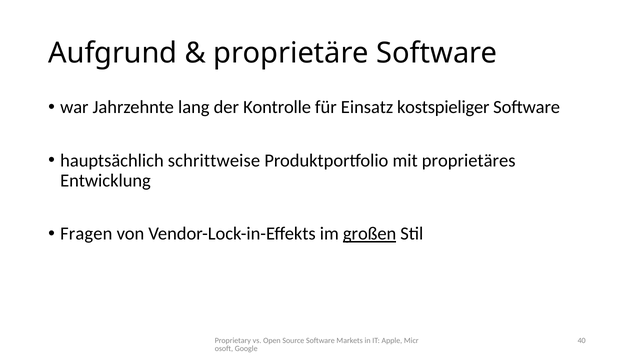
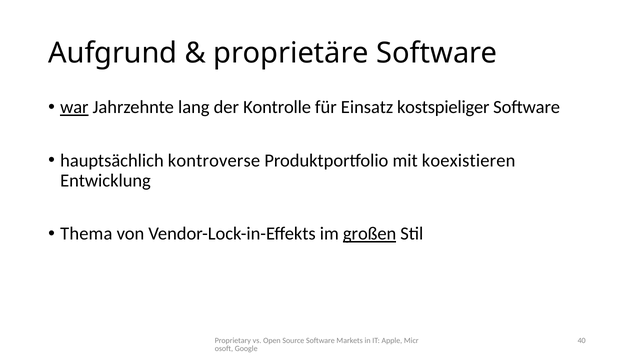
war underline: none -> present (74, 107)
schrittweise: schrittweise -> kontroverse (214, 160)
proprietäres: proprietäres -> koexistieren (469, 160)
Fragen: Fragen -> Thema (86, 233)
